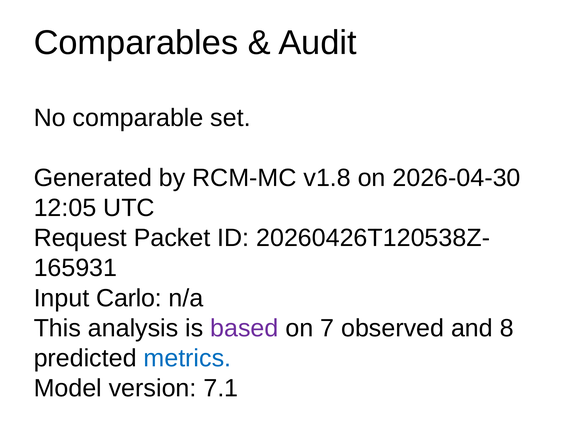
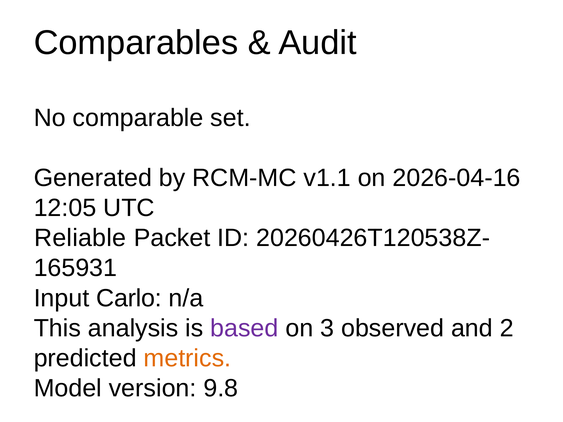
v1.8: v1.8 -> v1.1 (327, 178)
2026-04-30: 2026-04-30 -> 2026-04-16 (457, 178)
Request: Request -> Reliable (80, 238)
7: 7 -> 3 (327, 328)
8: 8 -> 2 (507, 328)
metrics colour: blue -> orange (187, 358)
7.1: 7.1 -> 9.8 (221, 388)
